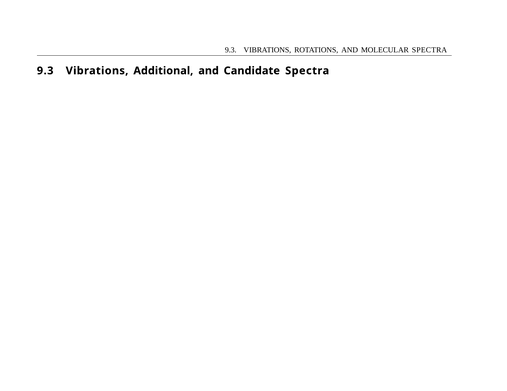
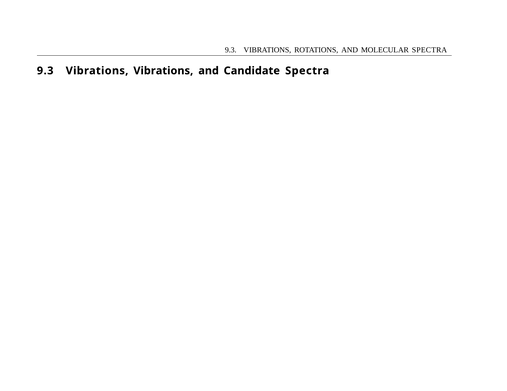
Vibrations Additional: Additional -> Vibrations (163, 71)
